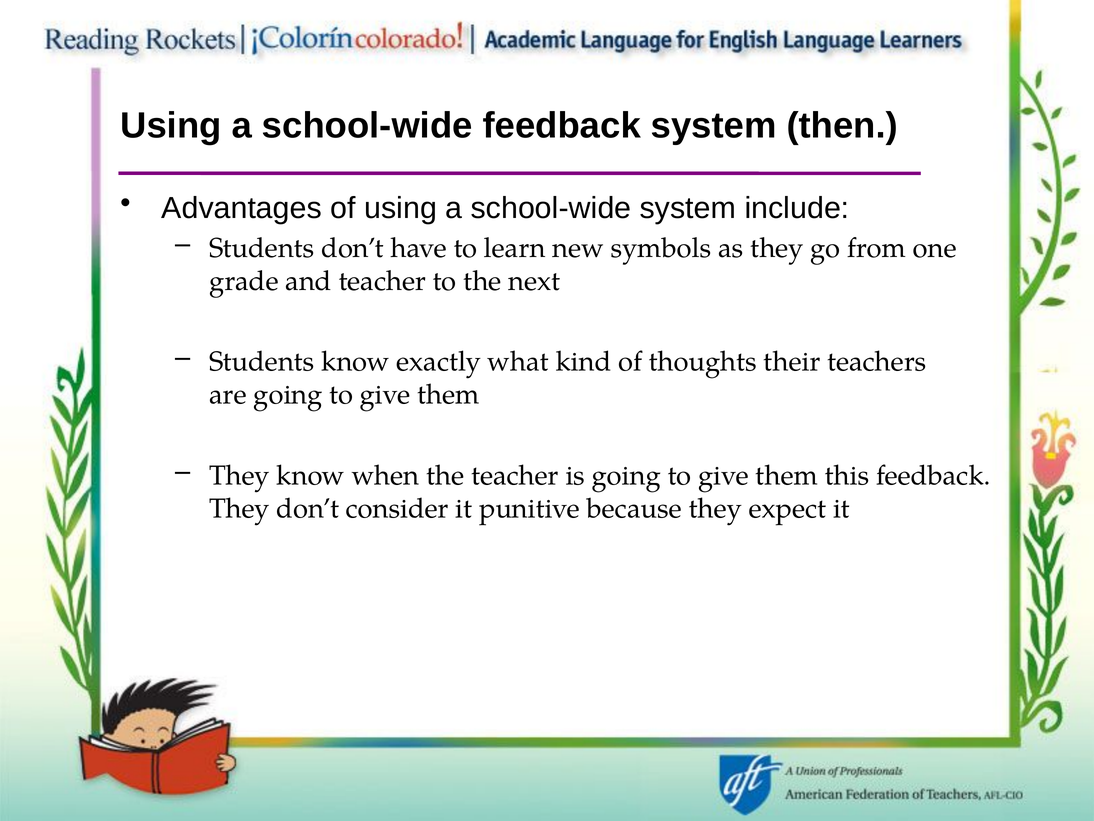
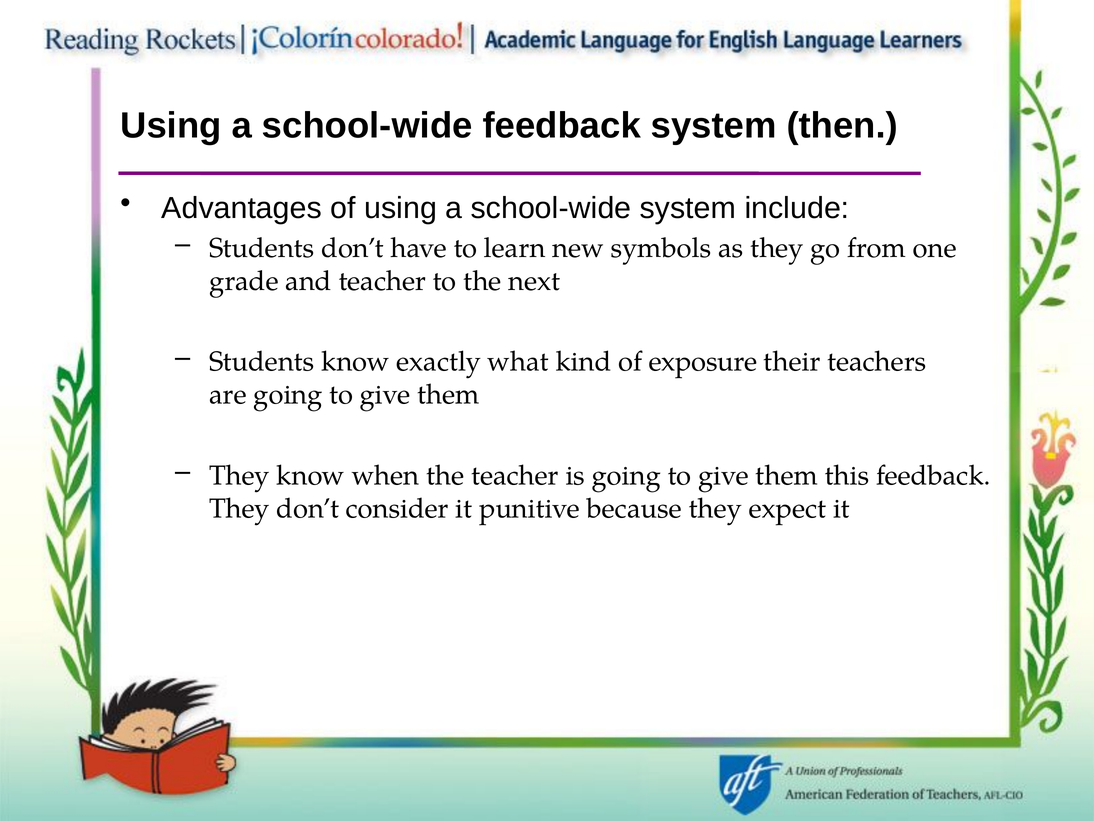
thoughts: thoughts -> exposure (703, 362)
